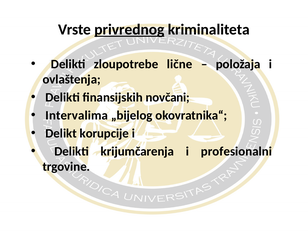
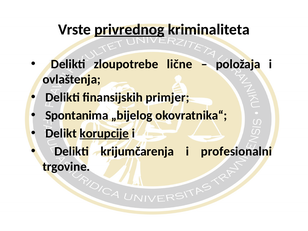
novčani: novčani -> primjer (168, 97)
Intervalima: Intervalima -> Spontanima (77, 115)
korupcije underline: none -> present (104, 133)
